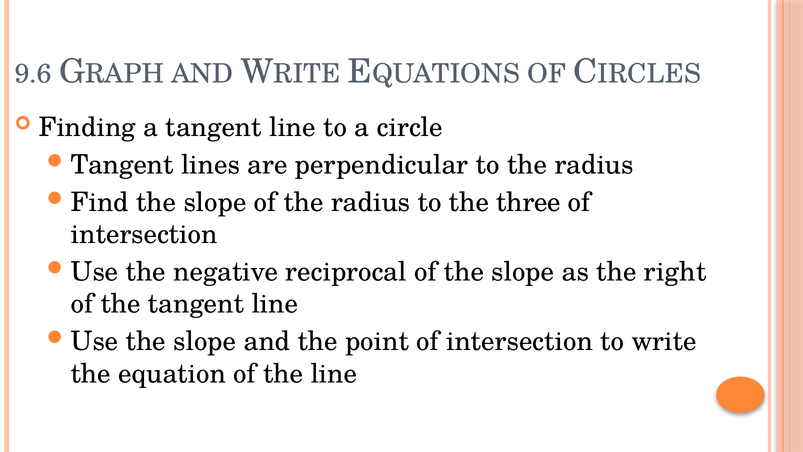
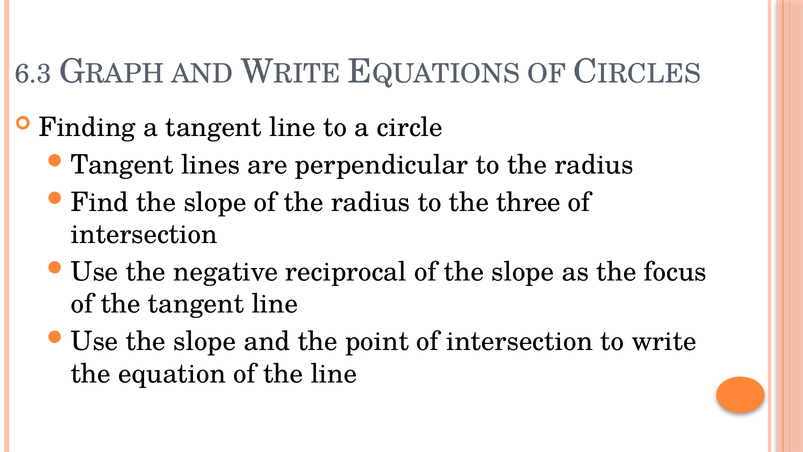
9.6: 9.6 -> 6.3 (33, 74)
right: right -> focus (675, 272)
